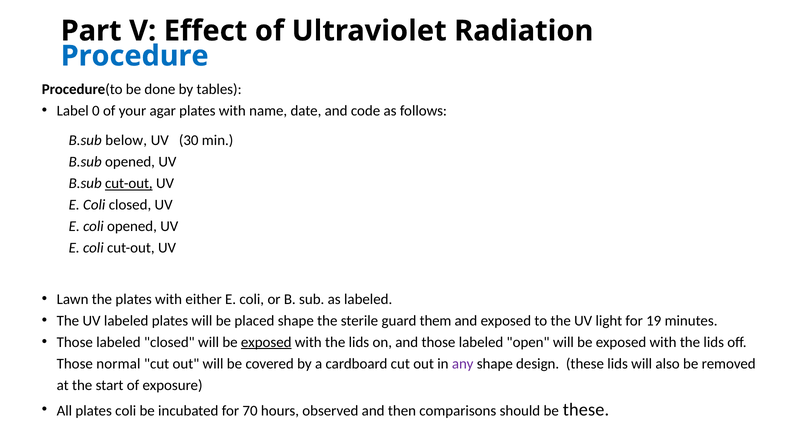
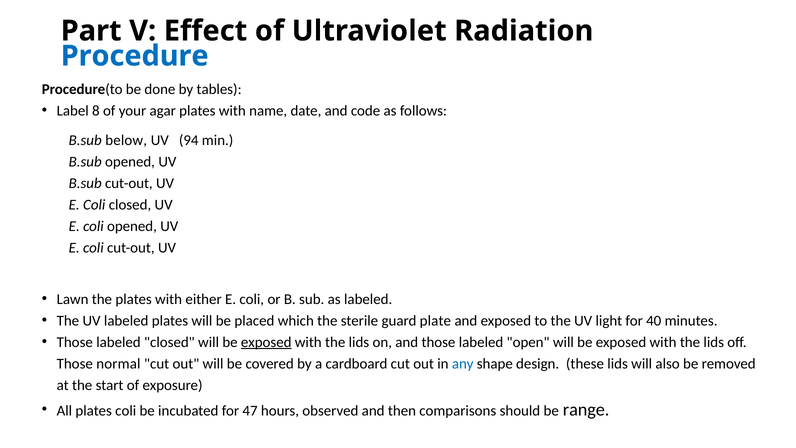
0: 0 -> 8 (96, 111)
30: 30 -> 94 (189, 140)
cut-out underline: present -> none (129, 183)
placed shape: shape -> which (296, 321)
them: them -> plate (435, 321)
19: 19 -> 40 (654, 321)
any colour: purple -> blue (463, 363)
70: 70 -> 47 (250, 411)
be these: these -> range (586, 409)
